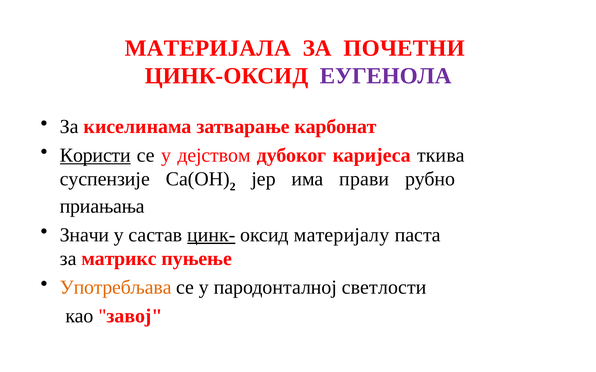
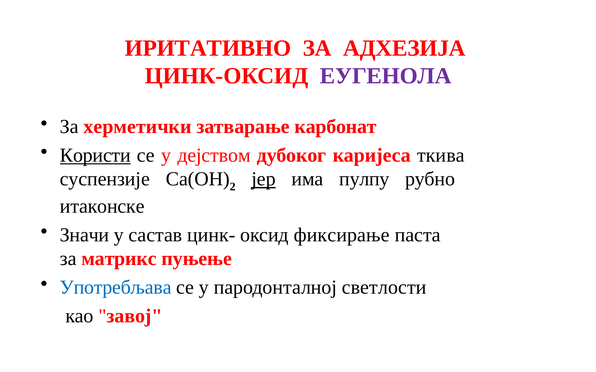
МАТЕРИЈАЛА: МАТЕРИЈАЛА -> ИРИТАТИВНО (208, 48)
ПОЧЕТНИ: ПОЧЕТНИ -> АДХЕЗИЈА (404, 48)
киселинама: киселинама -> херметички (138, 127)
јер underline: none -> present (264, 179)
прави: прави -> пулпу (364, 179)
приањања: приањања -> итаконске (102, 206)
цинк- underline: present -> none (211, 235)
материјалу: материјалу -> фиксирање (342, 235)
Употребљава colour: orange -> blue (116, 288)
